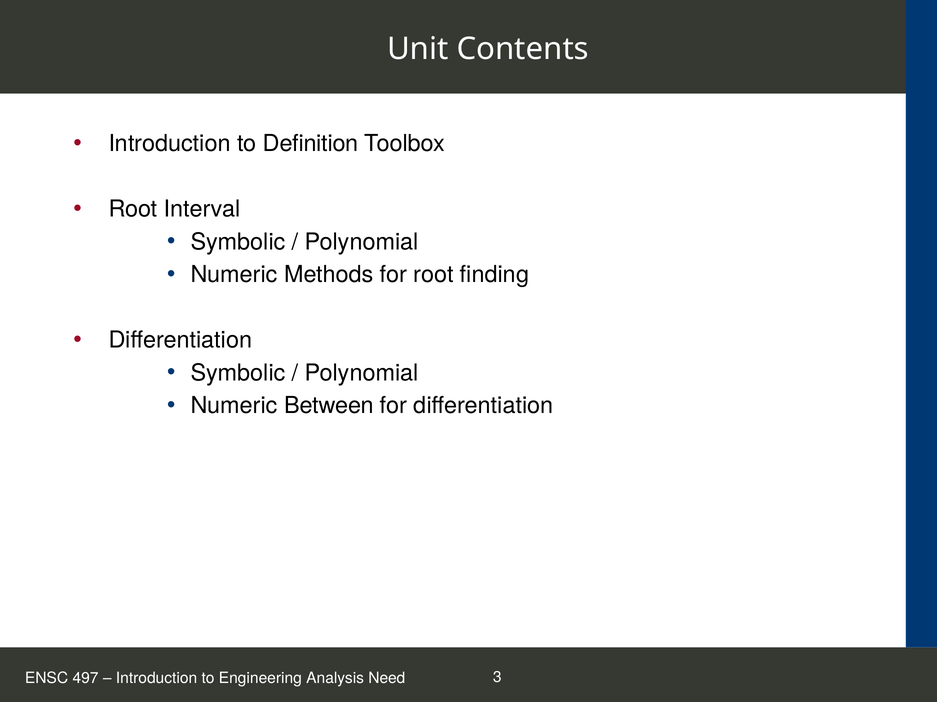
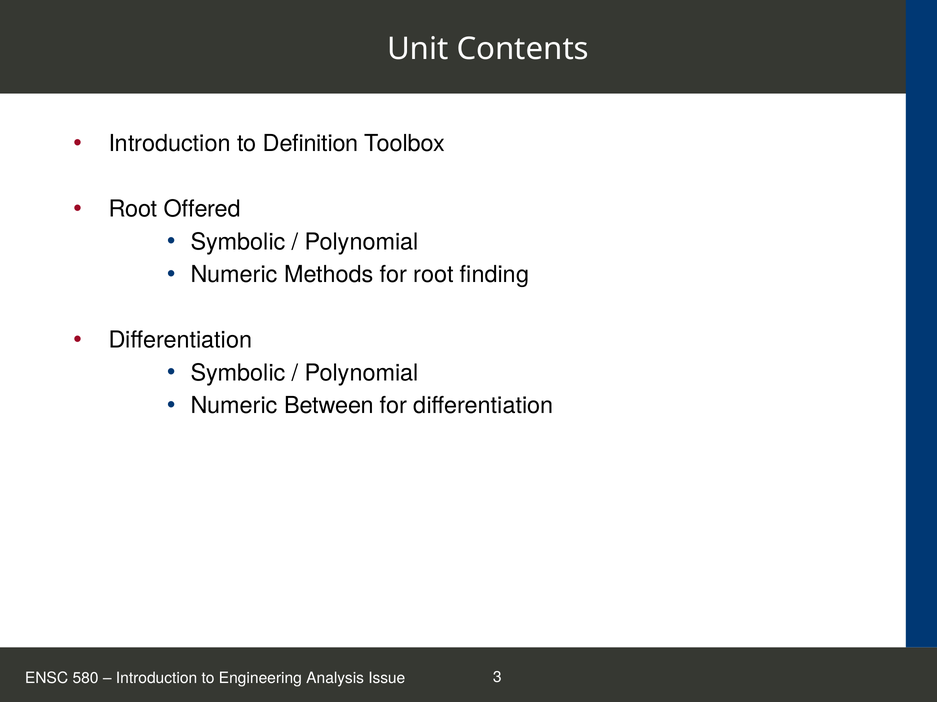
Interval: Interval -> Offered (202, 209)
497: 497 -> 580 (86, 679)
Need: Need -> Issue (387, 679)
